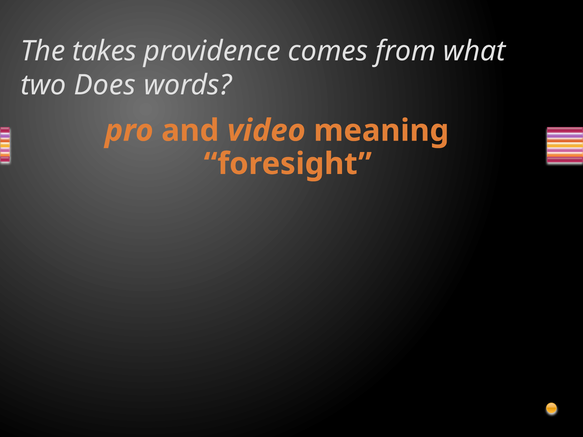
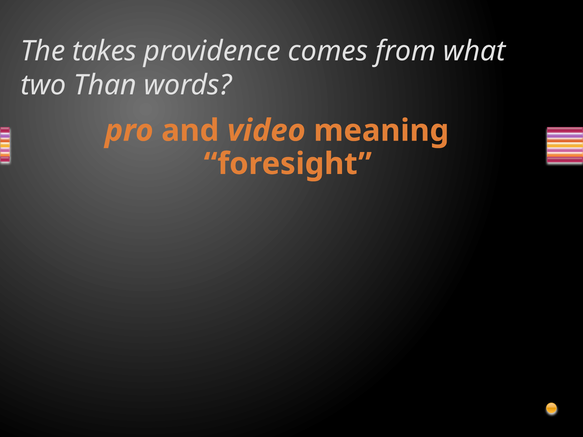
Does: Does -> Than (105, 85)
